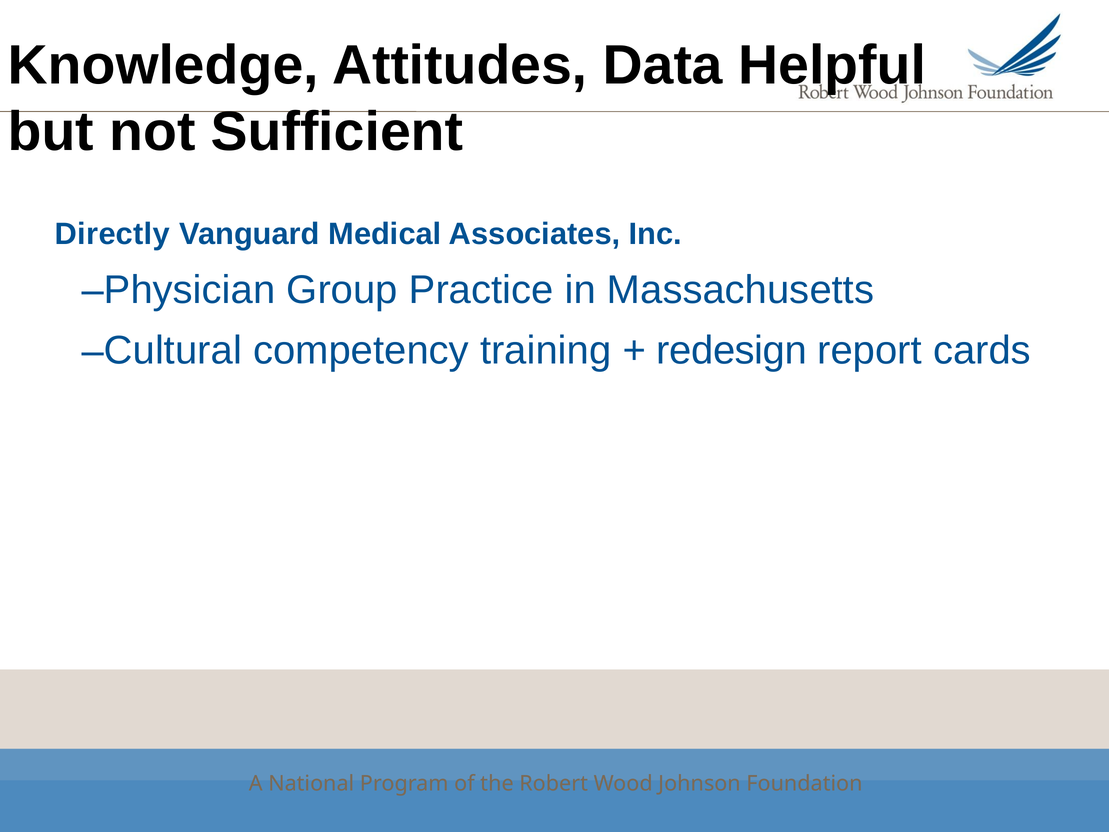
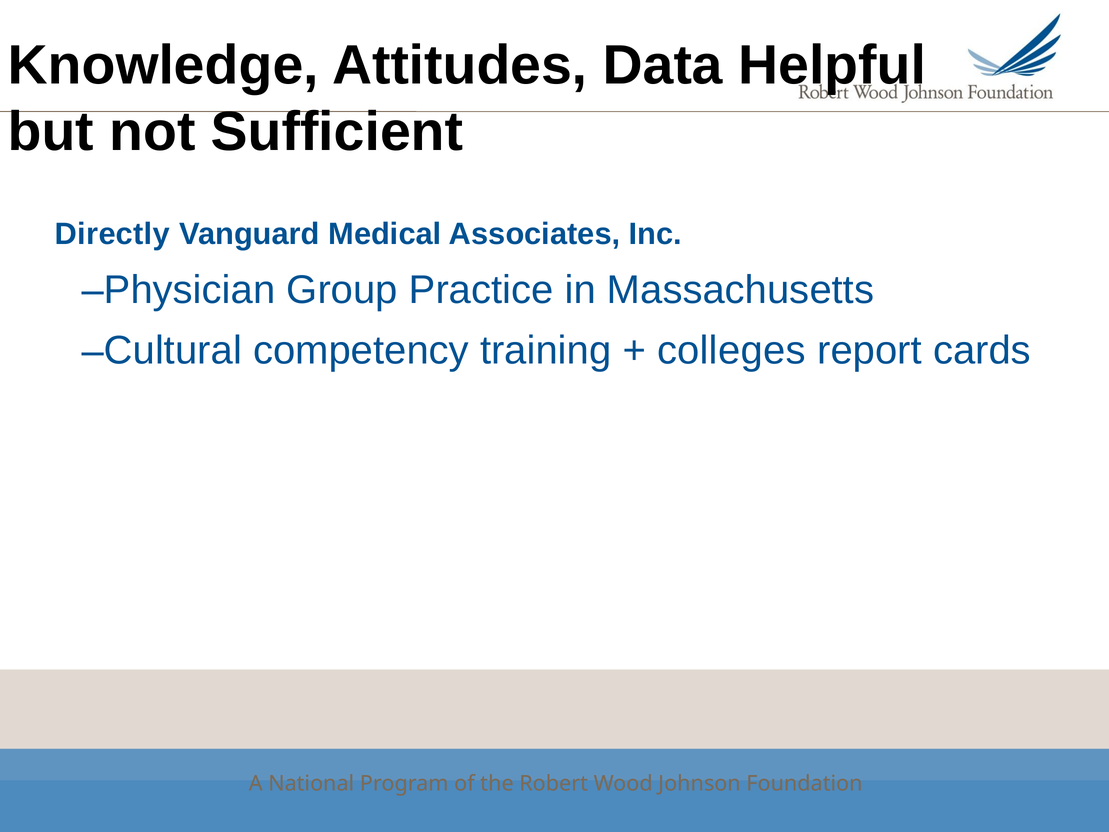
redesign: redesign -> colleges (731, 351)
